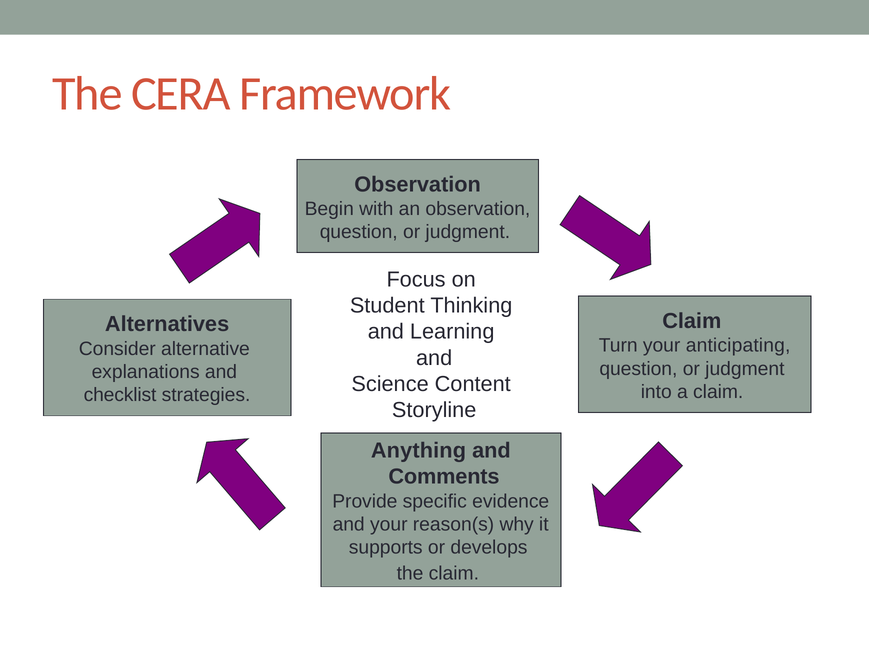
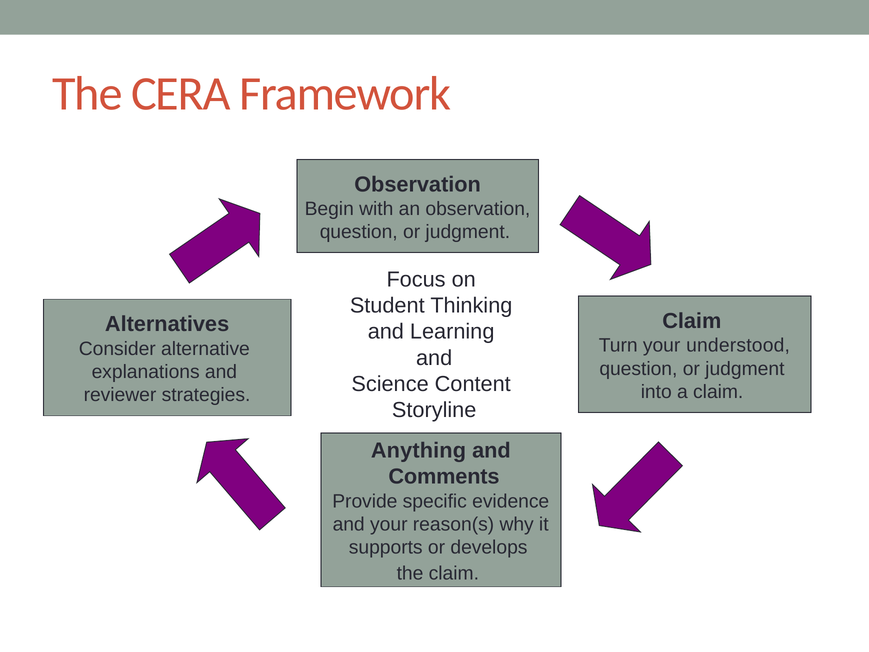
anticipating: anticipating -> understood (738, 345)
checklist: checklist -> reviewer (120, 395)
